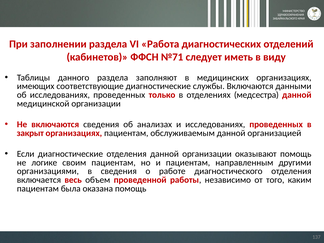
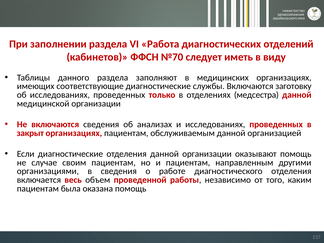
№71: №71 -> №70 (172, 57)
данными: данными -> заготовку (293, 86)
логике: логике -> случае (44, 163)
